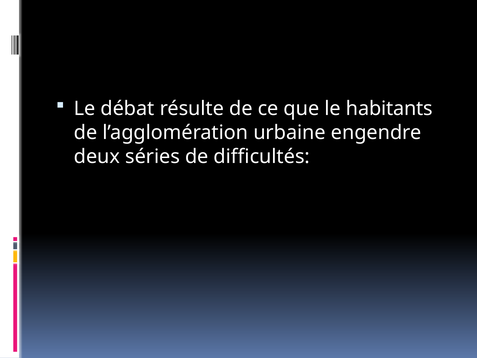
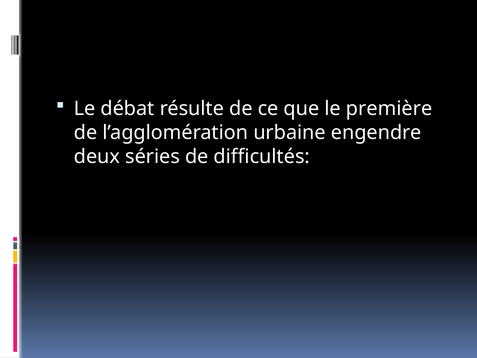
habitants: habitants -> première (389, 109)
